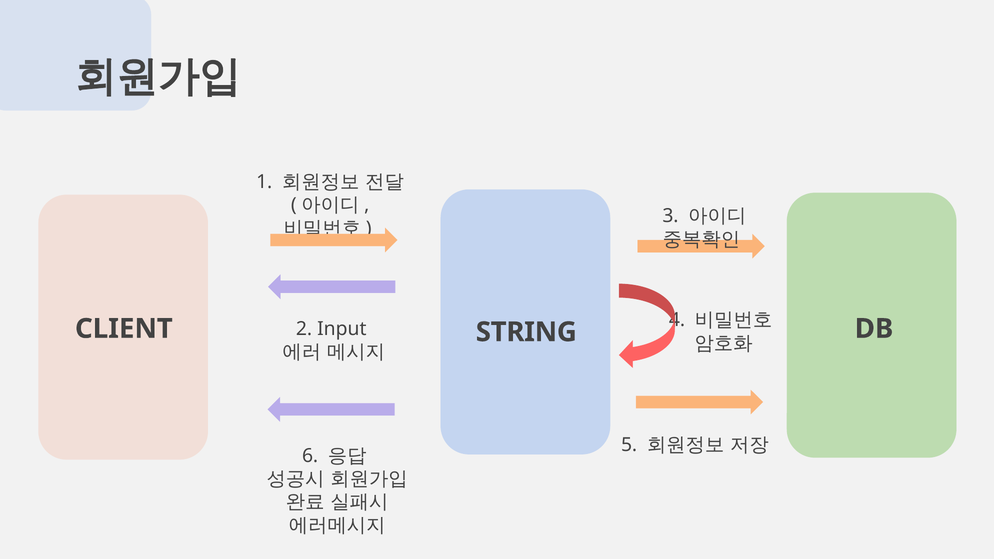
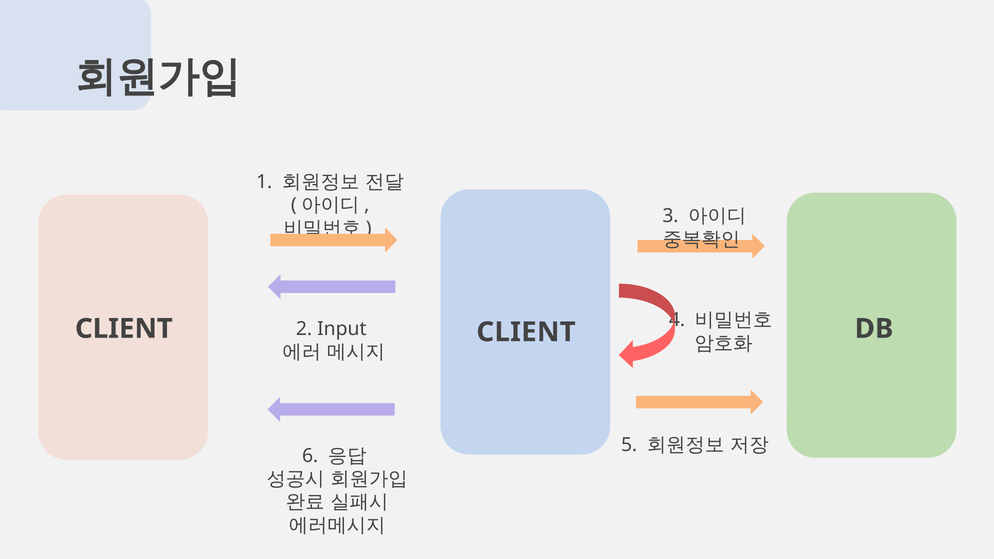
CLIENT STRING: STRING -> CLIENT (526, 332)
